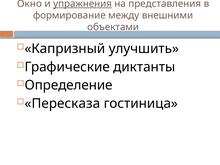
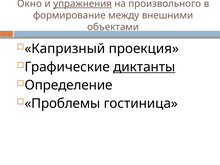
представления: представления -> произвольного (165, 4)
улучшить: улучшить -> проекция (144, 49)
диктанты underline: none -> present (144, 67)
Пересказа: Пересказа -> Проблемы (62, 103)
